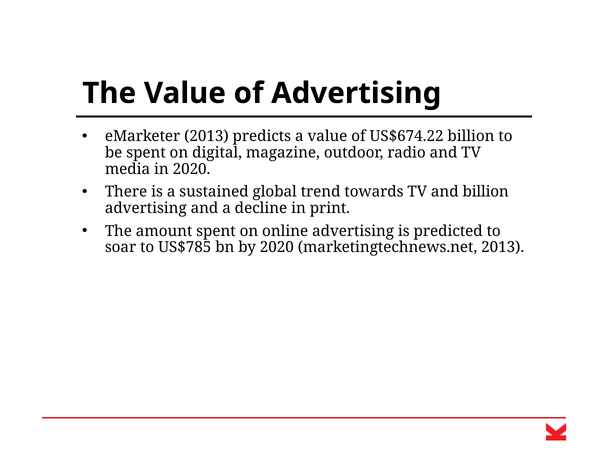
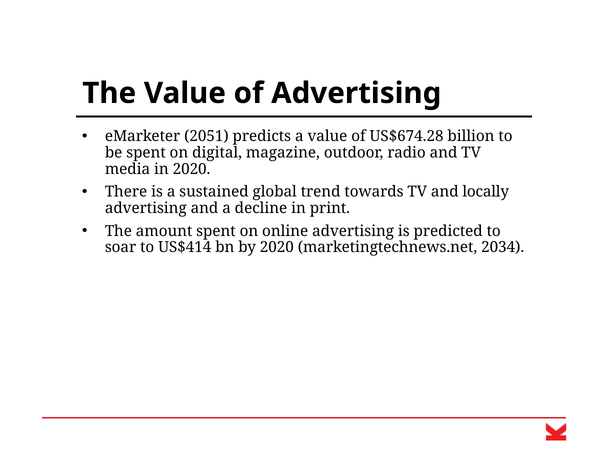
eMarketer 2013: 2013 -> 2051 (206, 136)
US$674.22: US$674.22 -> US$674.28 (407, 136)
and billion: billion -> locally (486, 192)
US$785: US$785 -> US$414 (185, 247)
marketingtechnews.net 2013: 2013 -> 2034 (503, 247)
